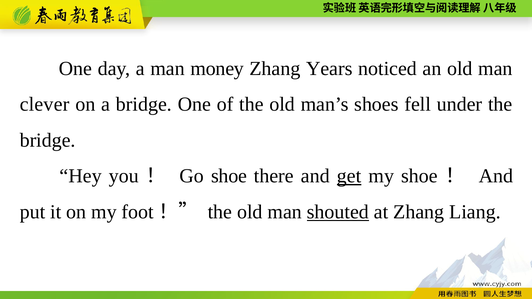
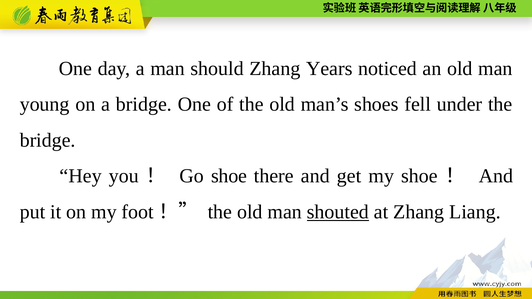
money: money -> should (217, 68)
clever: clever -> young (45, 104)
get underline: present -> none (349, 176)
